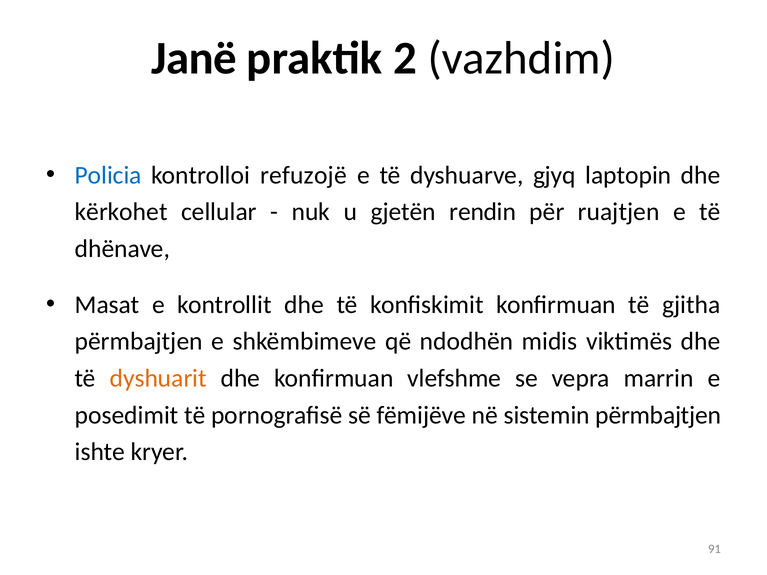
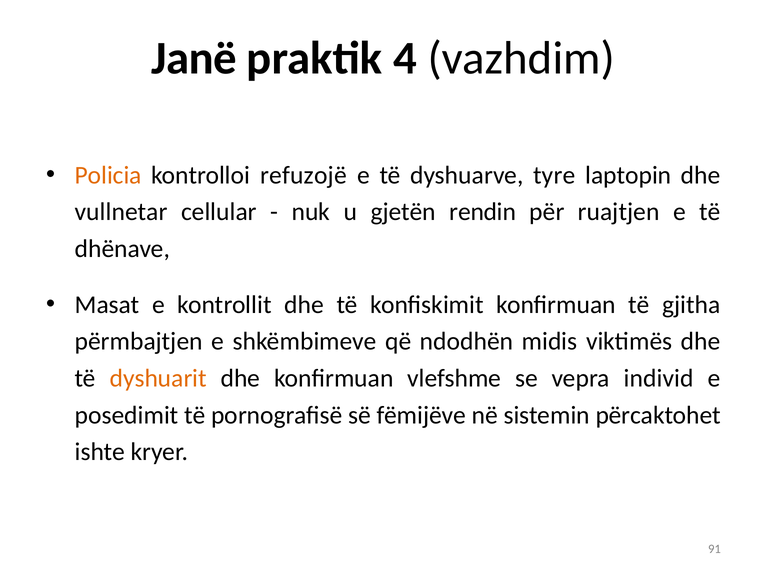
2: 2 -> 4 (405, 58)
Policia colour: blue -> orange (108, 175)
gjyq: gjyq -> tyre (554, 175)
kërkohet: kërkohet -> vullnetar (121, 212)
marrin: marrin -> individ (659, 378)
sistemin përmbajtjen: përmbajtjen -> përcaktohet (658, 415)
